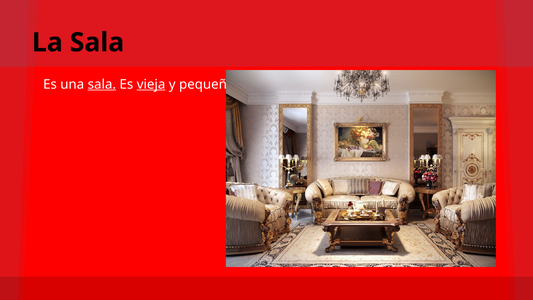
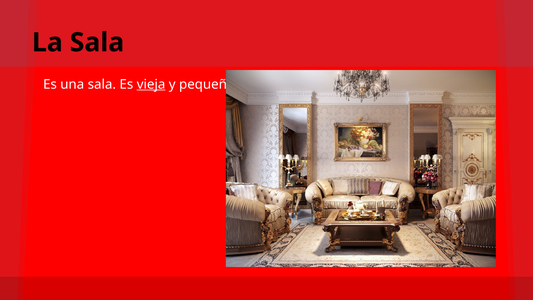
sala underline: present -> none (102, 84)
